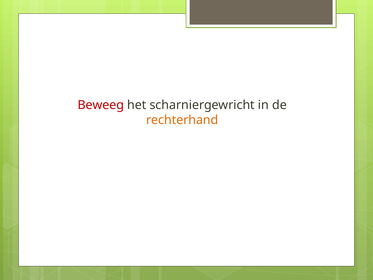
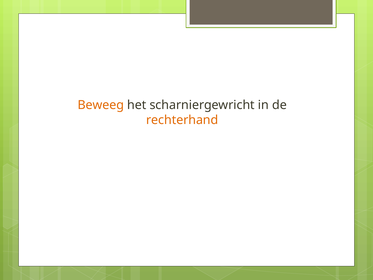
Beweeg colour: red -> orange (101, 105)
